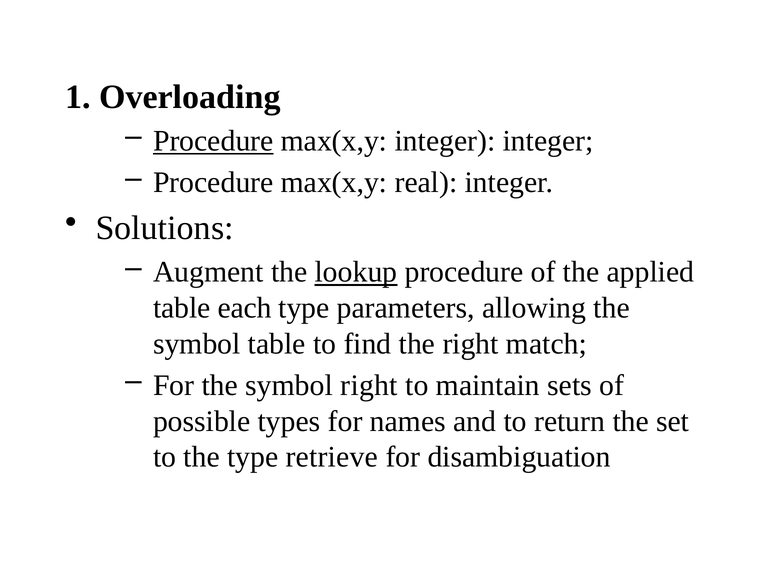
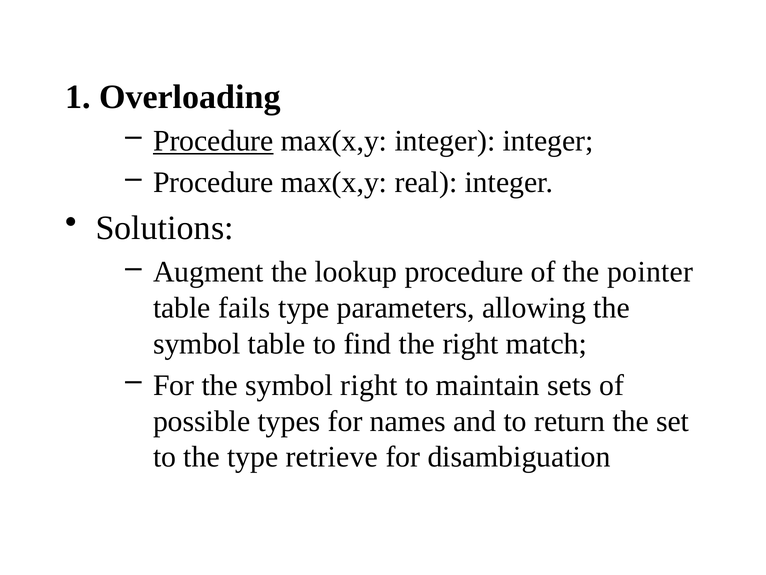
lookup underline: present -> none (356, 272)
applied: applied -> pointer (650, 272)
each: each -> fails (244, 308)
